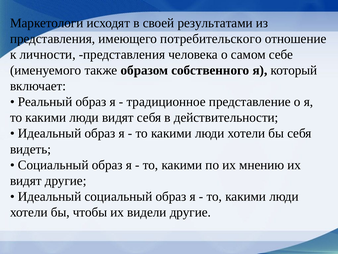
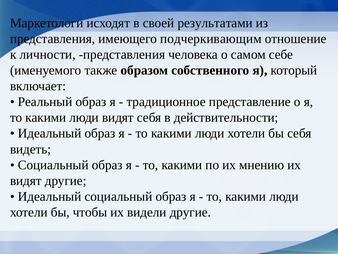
потребительского: потребительского -> подчеркивающим (211, 39)
